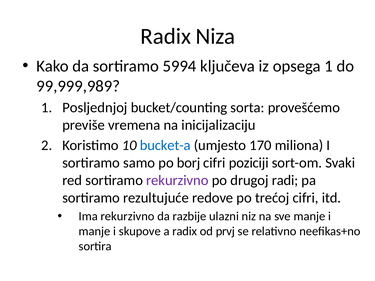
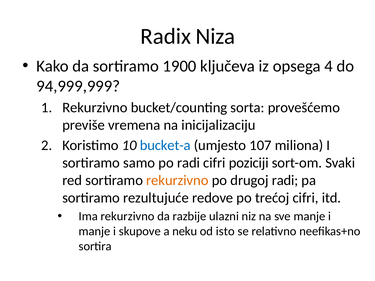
5994: 5994 -> 1900 (180, 66)
opsega 1: 1 -> 4 (329, 66)
99,999,989: 99,999,989 -> 94,999,999 (78, 86)
Posljednjoj: Posljednjoj -> Rekurzivno (95, 108)
170: 170 -> 107 (260, 146)
po borj: borj -> radi (189, 163)
rekurzivno colour: purple -> orange (177, 180)
a radix: radix -> neku (185, 232)
prvj: prvj -> isto (225, 232)
